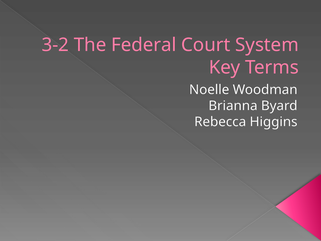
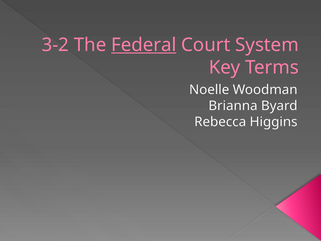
Federal underline: none -> present (144, 45)
